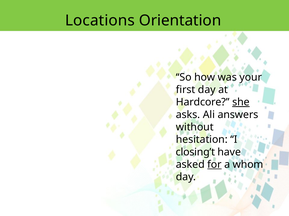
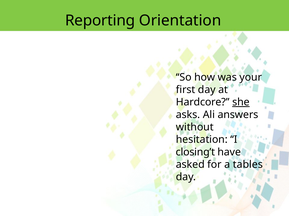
Locations: Locations -> Reporting (100, 21)
for underline: present -> none (214, 165)
whom: whom -> tables (248, 165)
